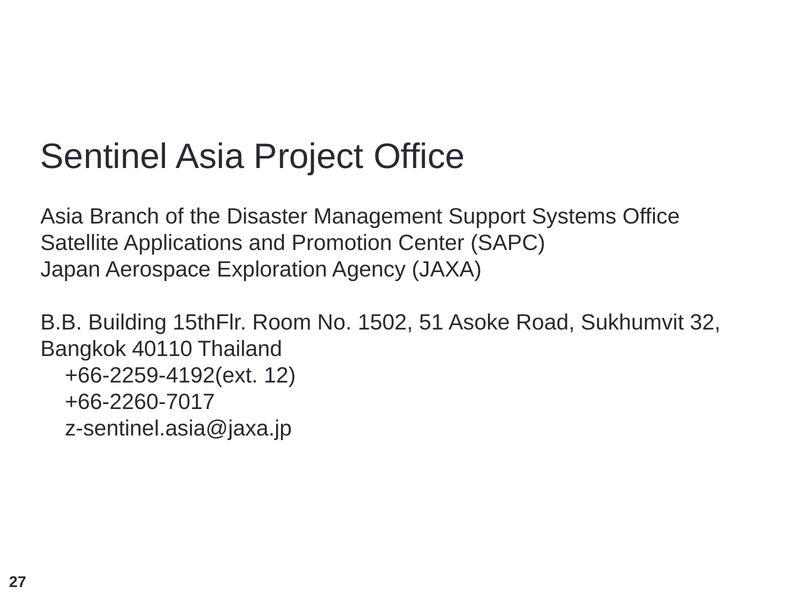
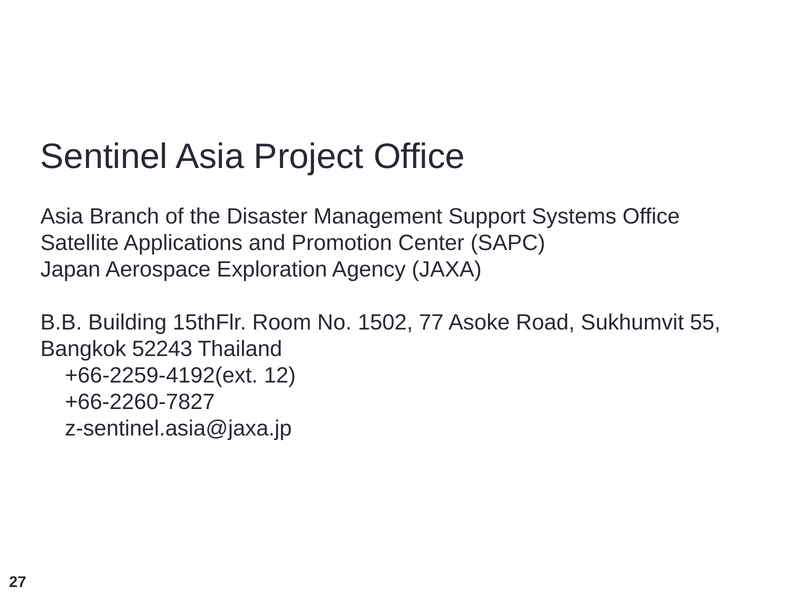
51: 51 -> 77 (431, 322)
32: 32 -> 55 (705, 322)
40110: 40110 -> 52243 (162, 349)
+66-2260-7017: +66-2260-7017 -> +66-2260-7827 (140, 402)
